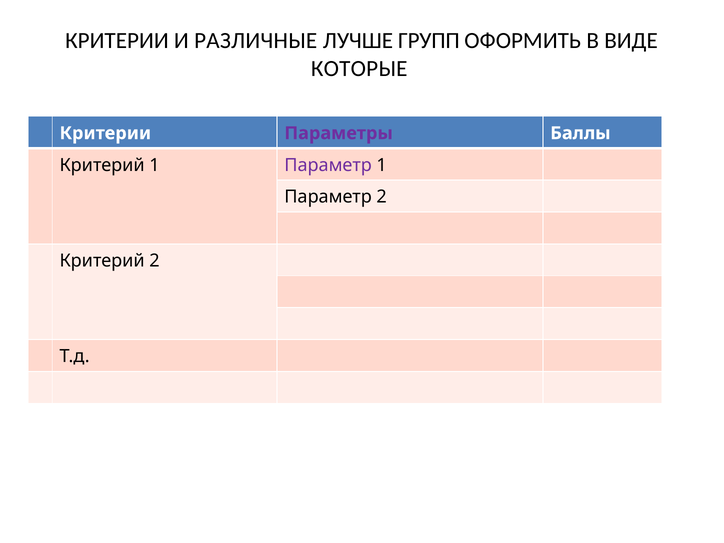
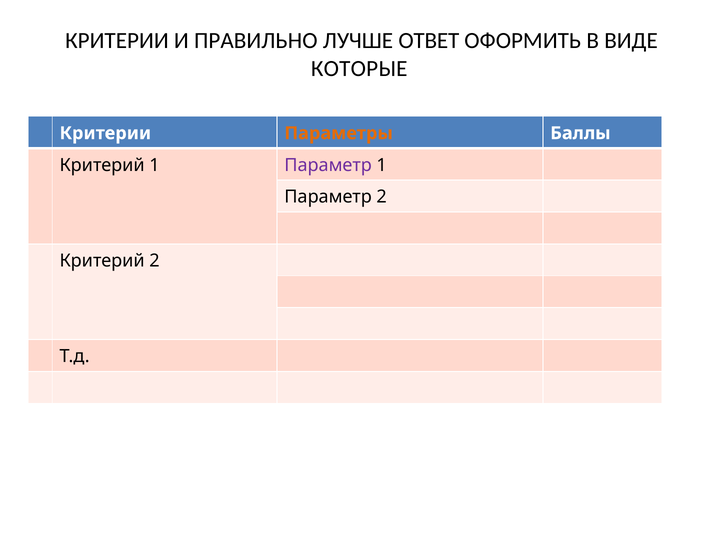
РАЗЛИЧНЫЕ: РАЗЛИЧНЫЕ -> ПРАВИЛЬНО (256, 41)
ГРУПП: ГРУПП -> ОТВЕТ (429, 41)
Параметры colour: purple -> orange (339, 133)
